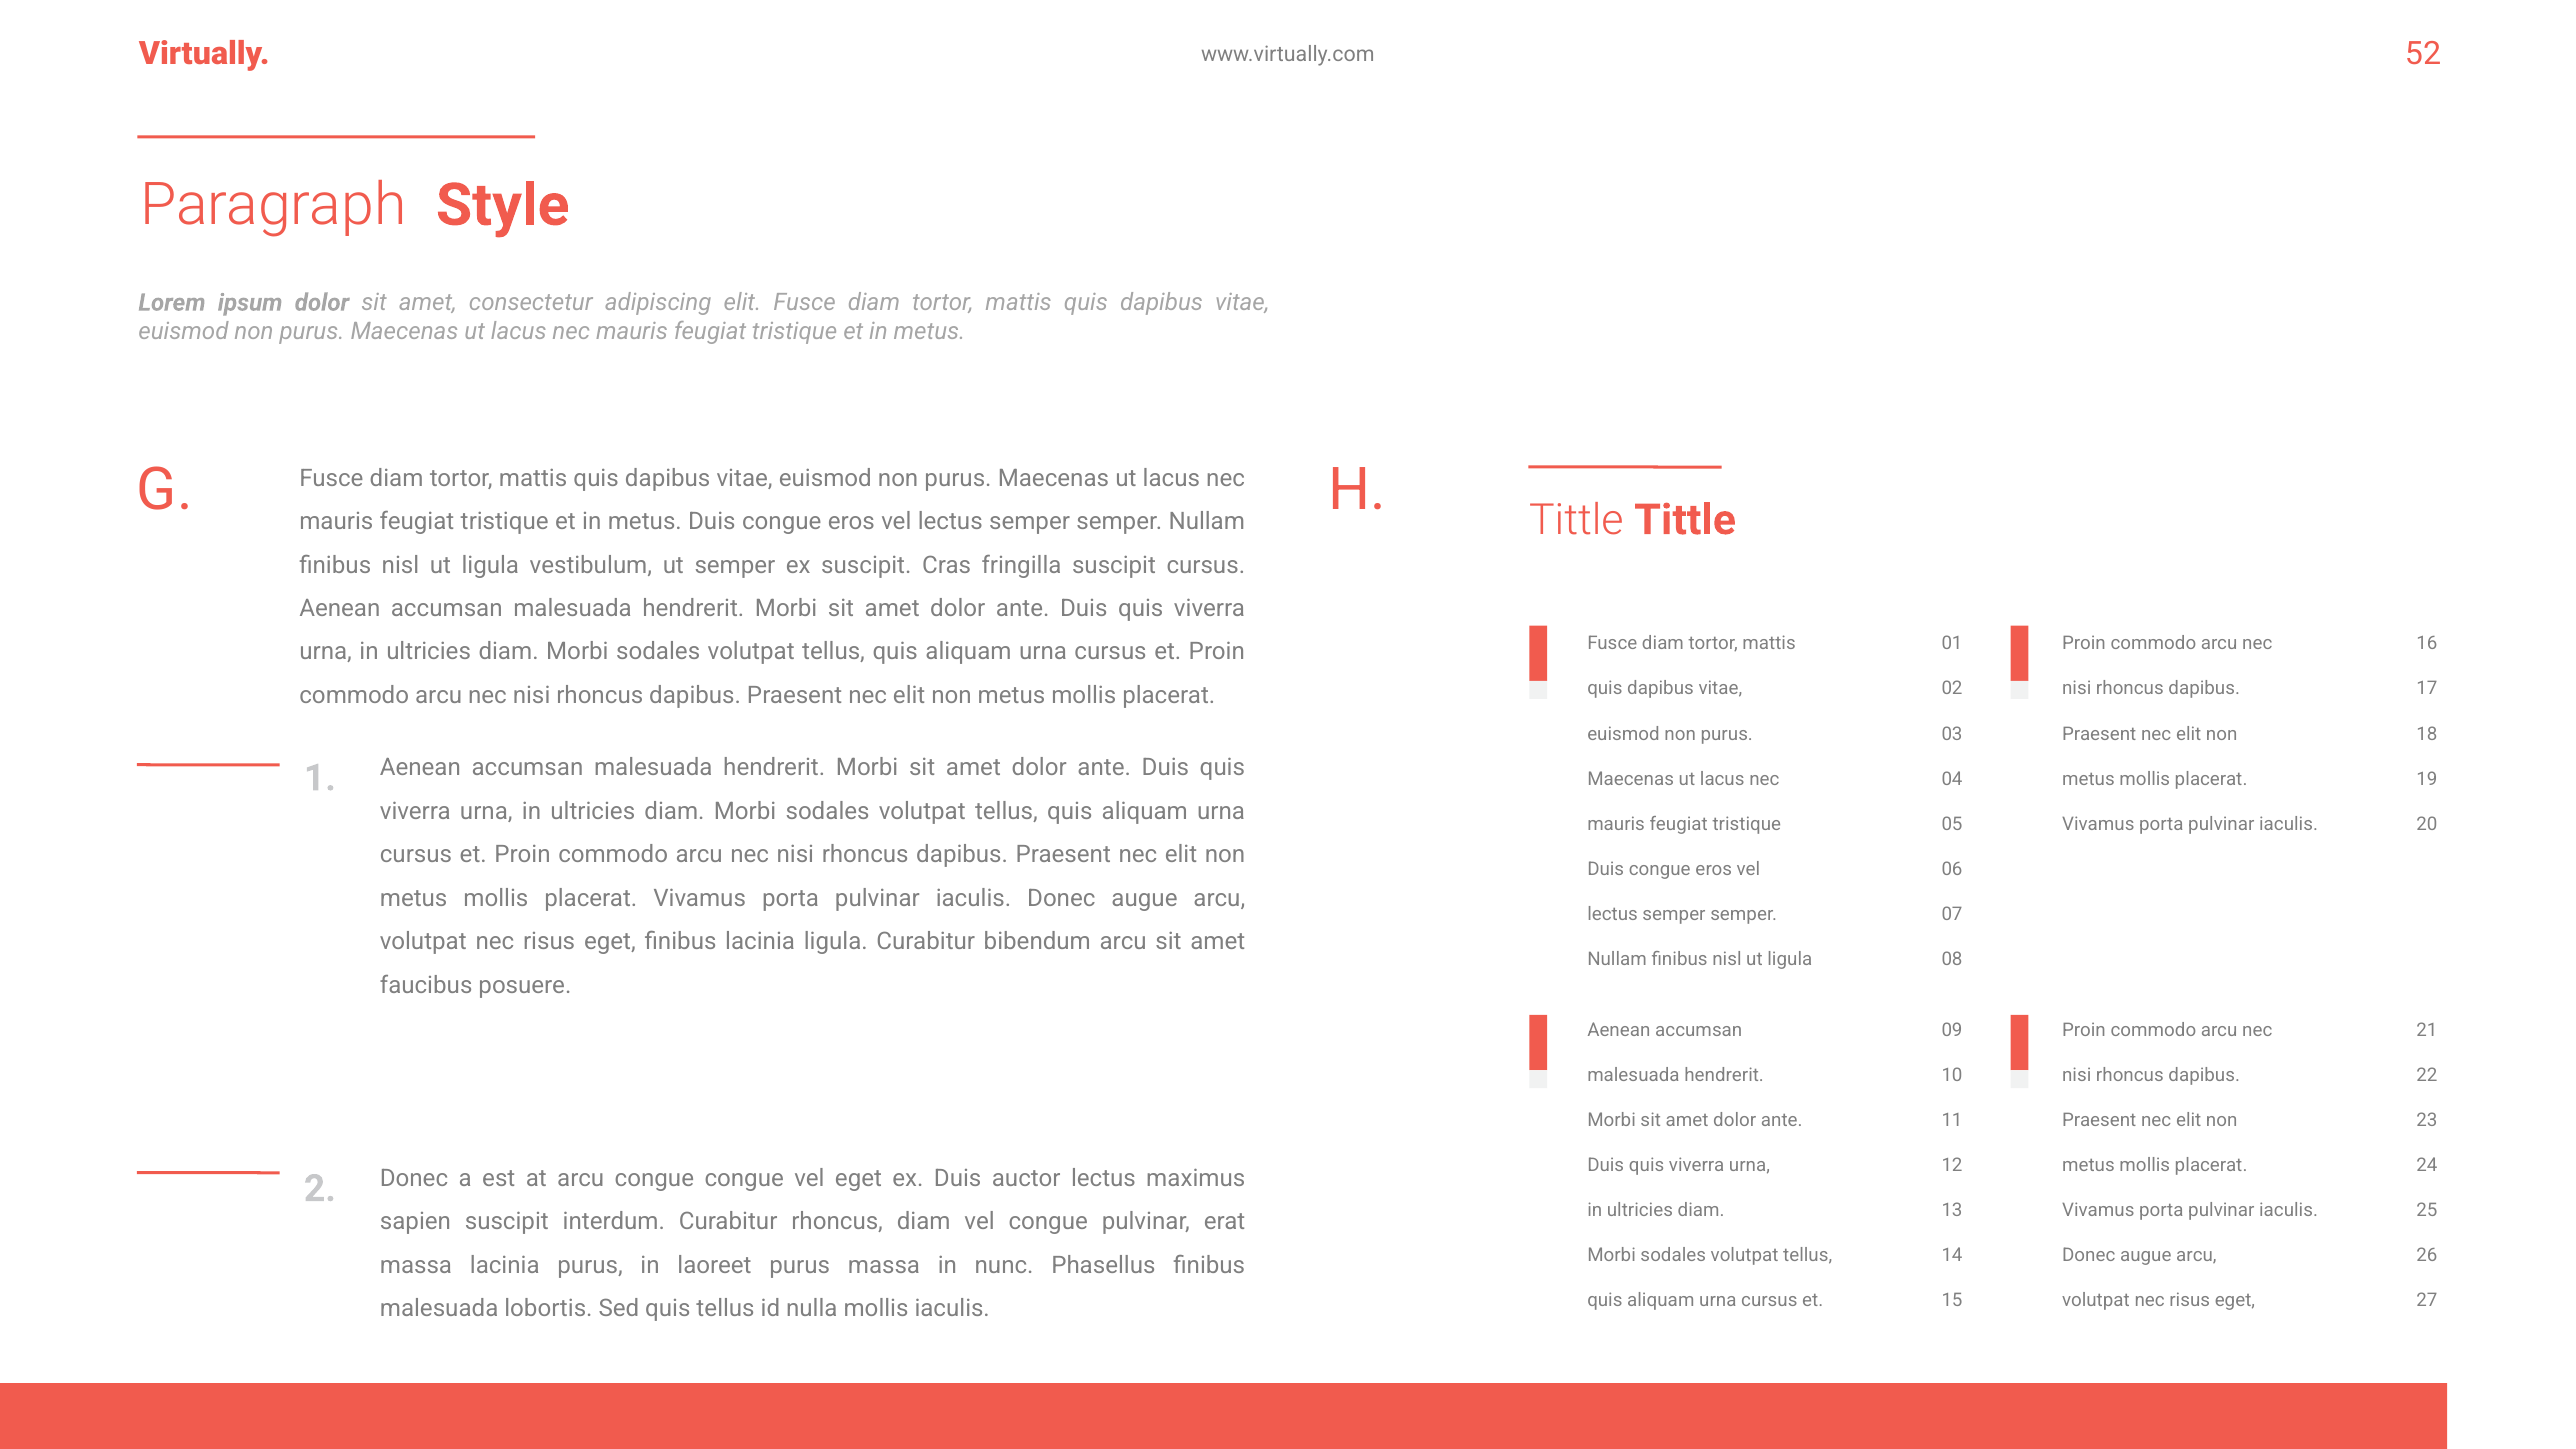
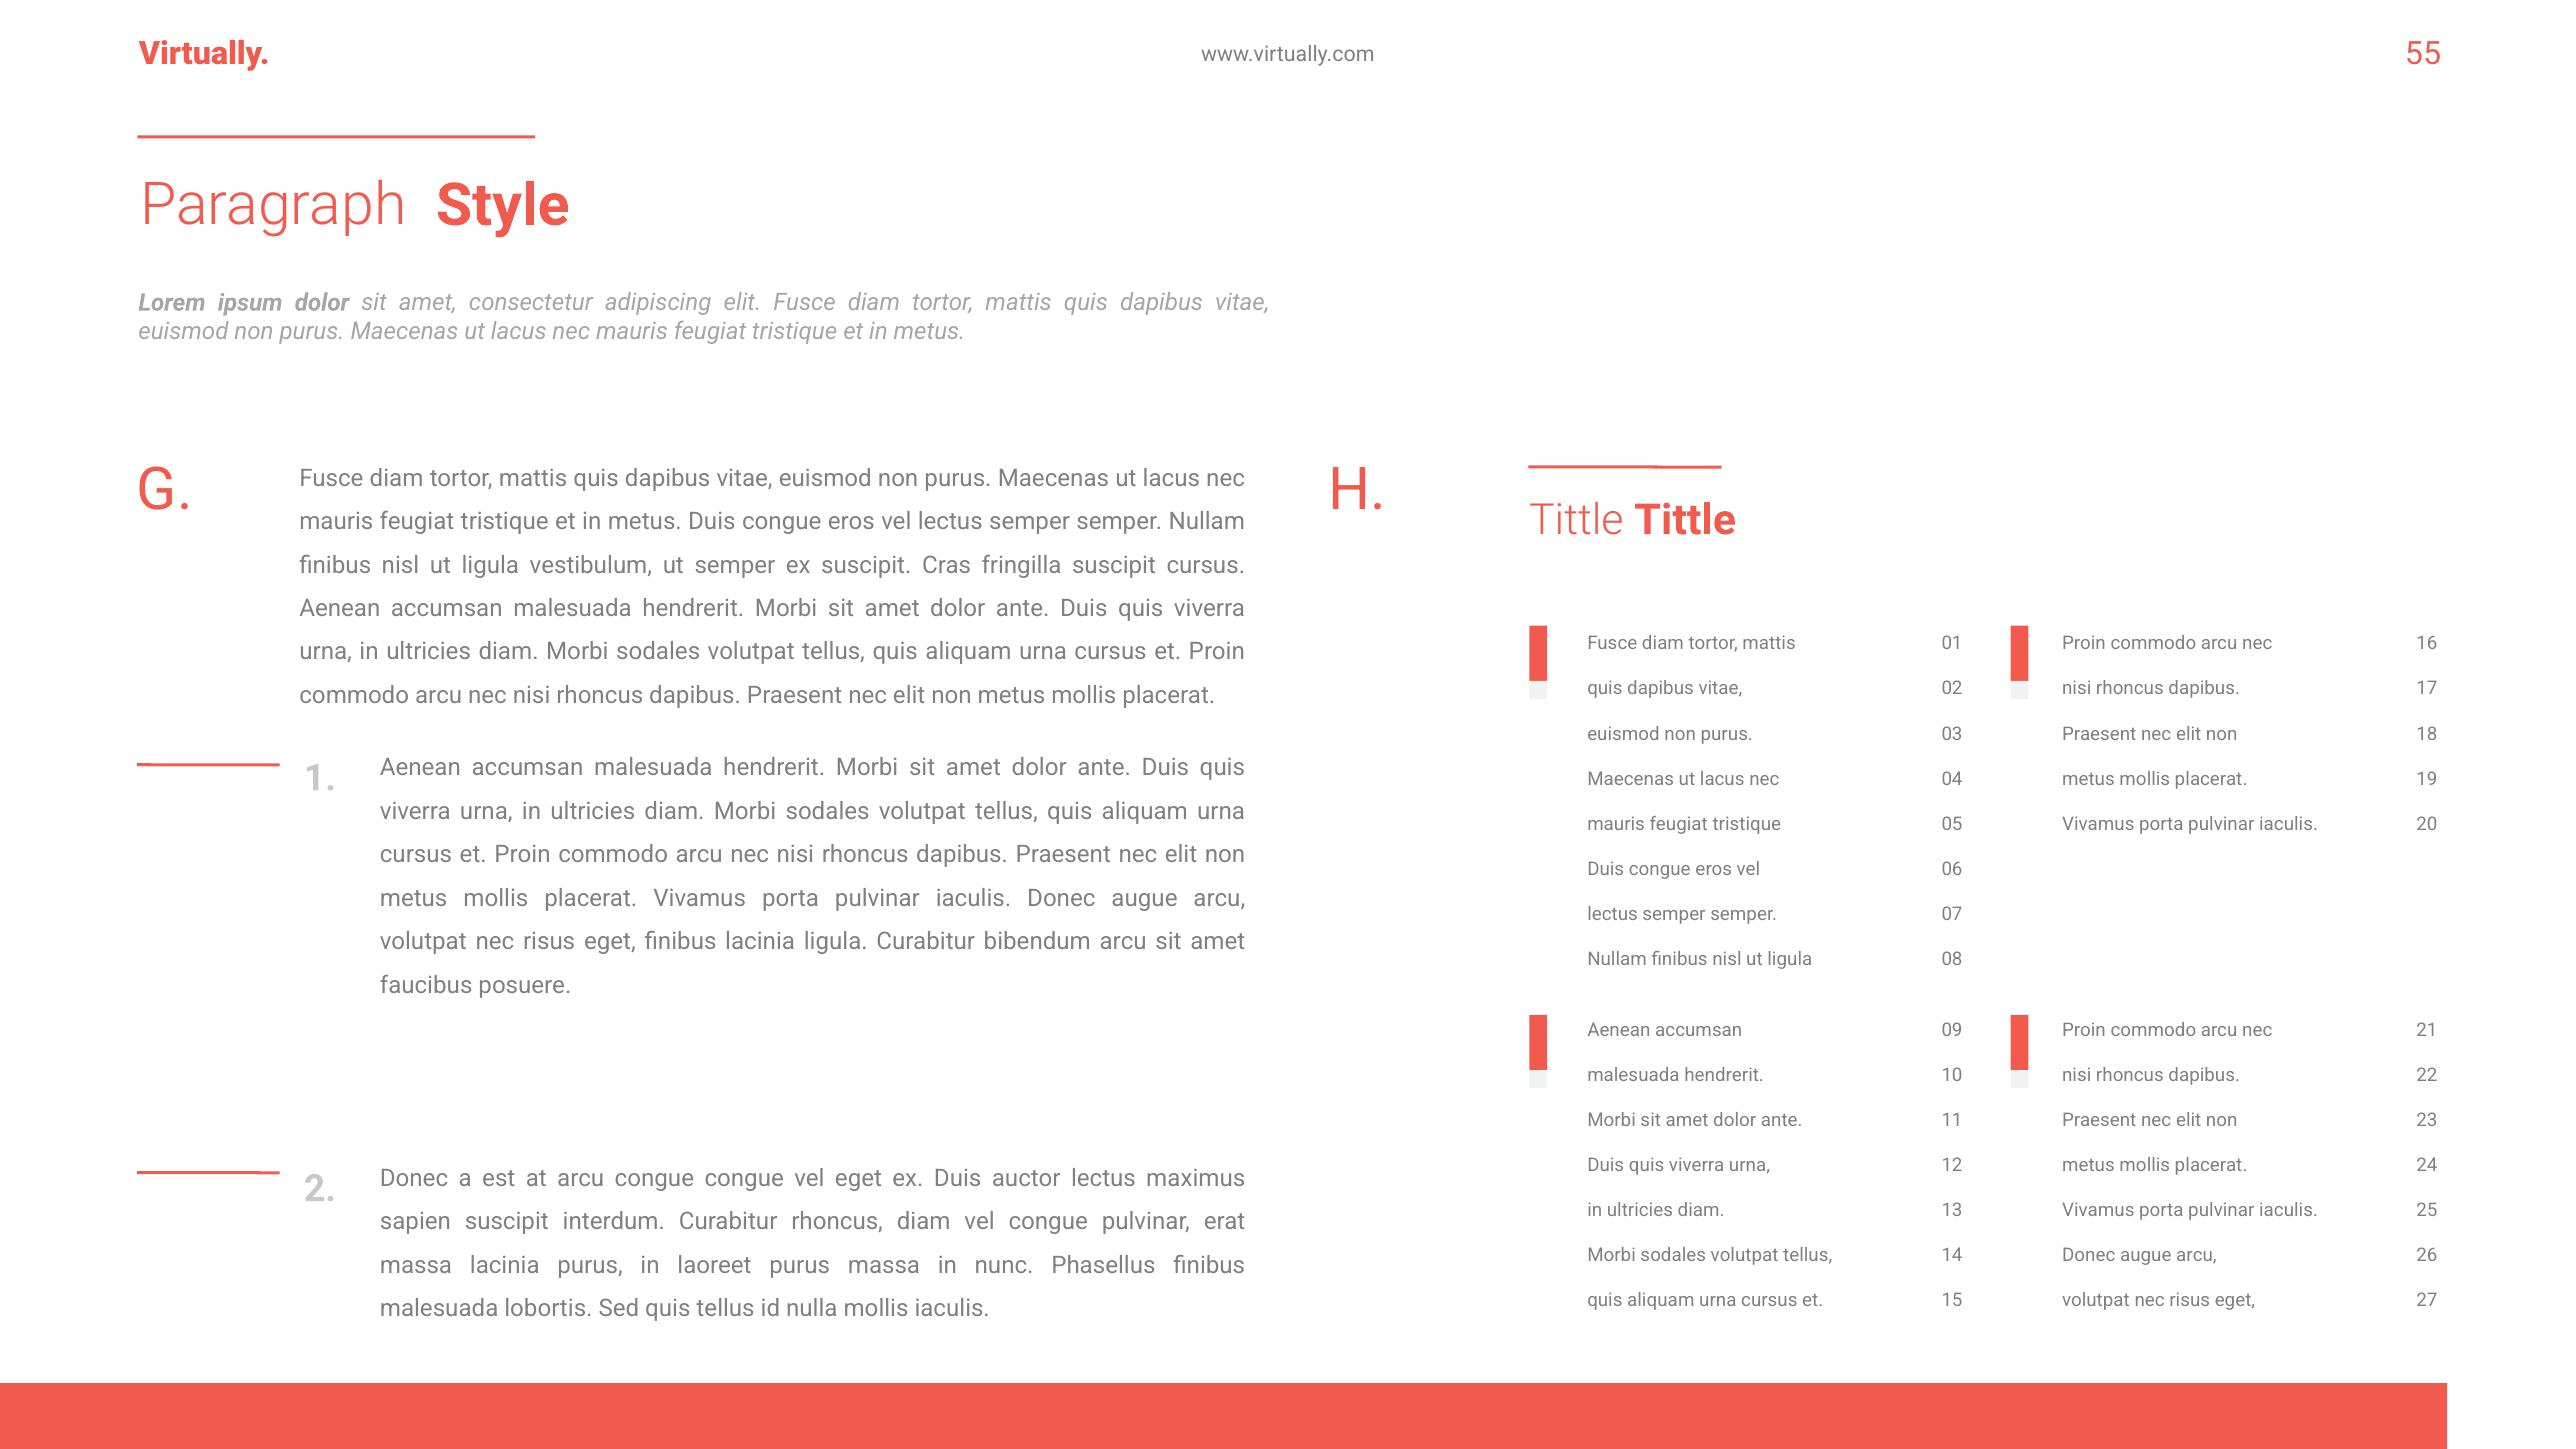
52: 52 -> 55 (2423, 54)
